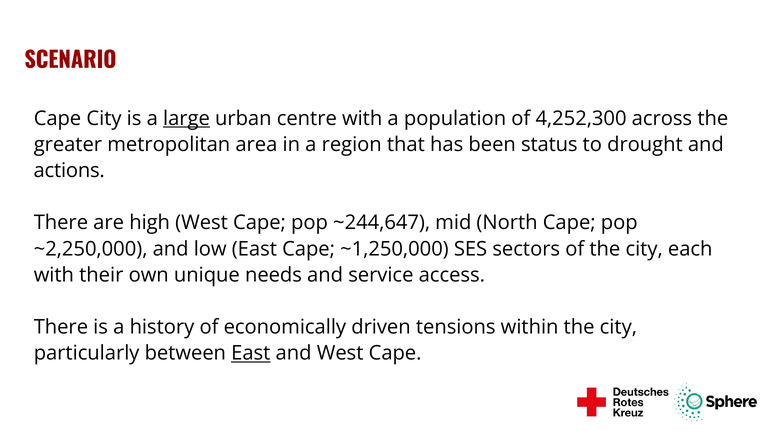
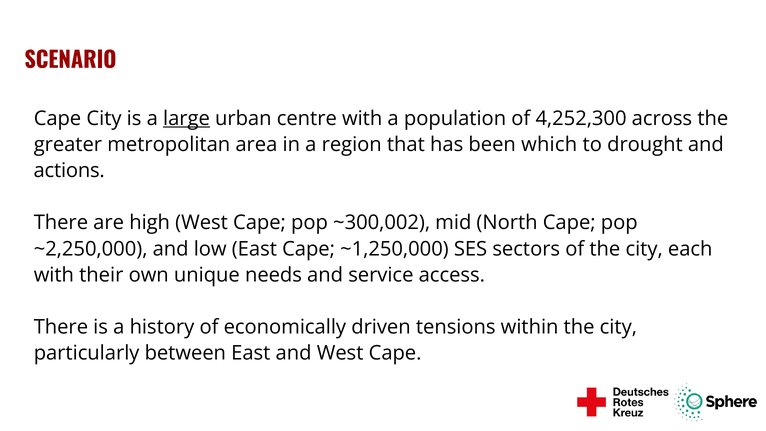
status: status -> which (549, 144)
~244,647: ~244,647 -> ~300,002 (382, 223)
East underline: present -> none (251, 353)
